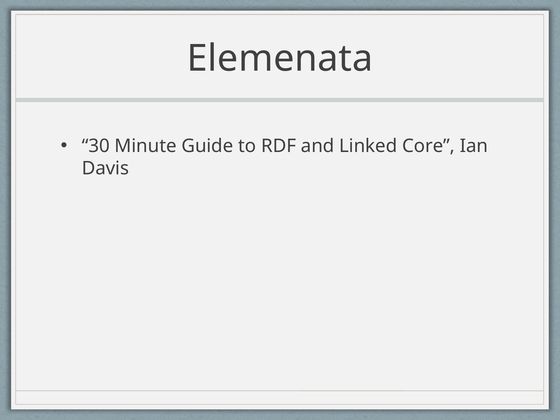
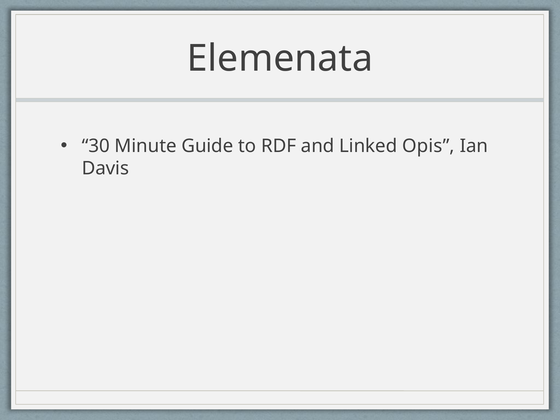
Core: Core -> Opis (428, 146)
